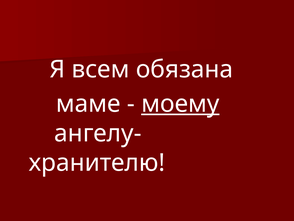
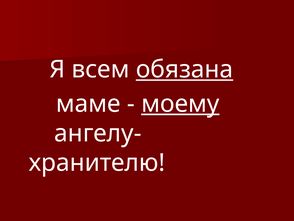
обязана underline: none -> present (184, 69)
